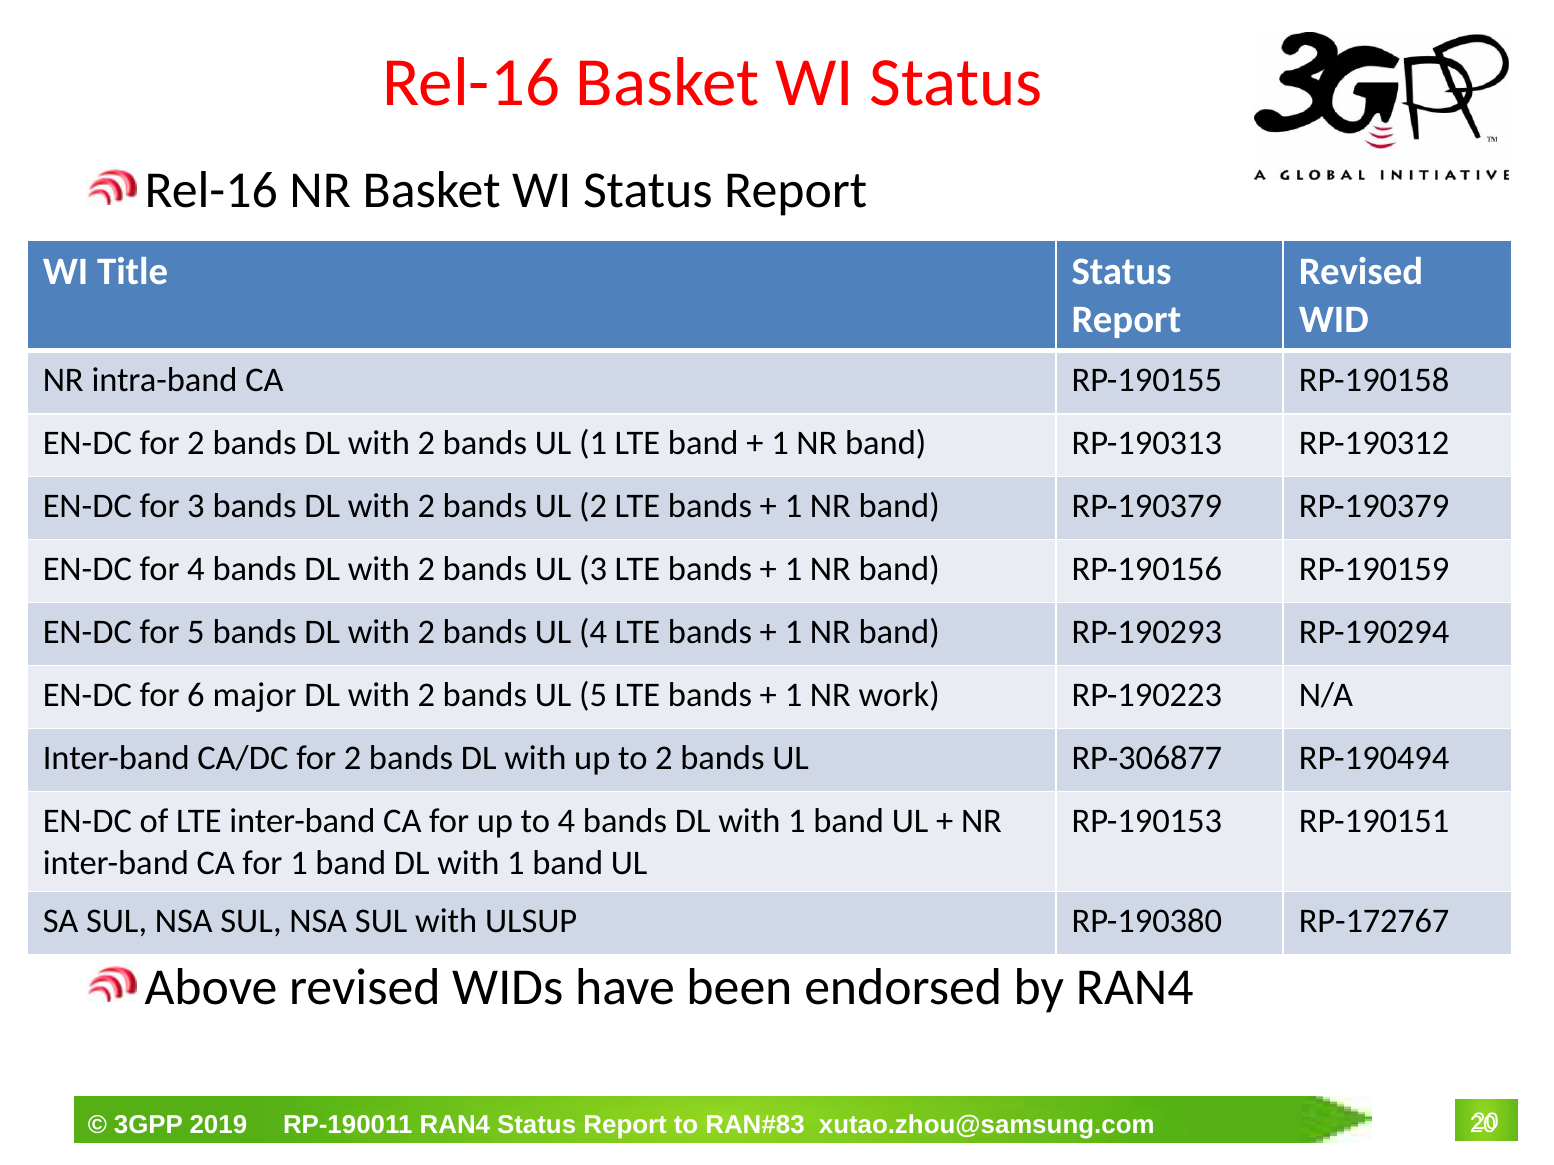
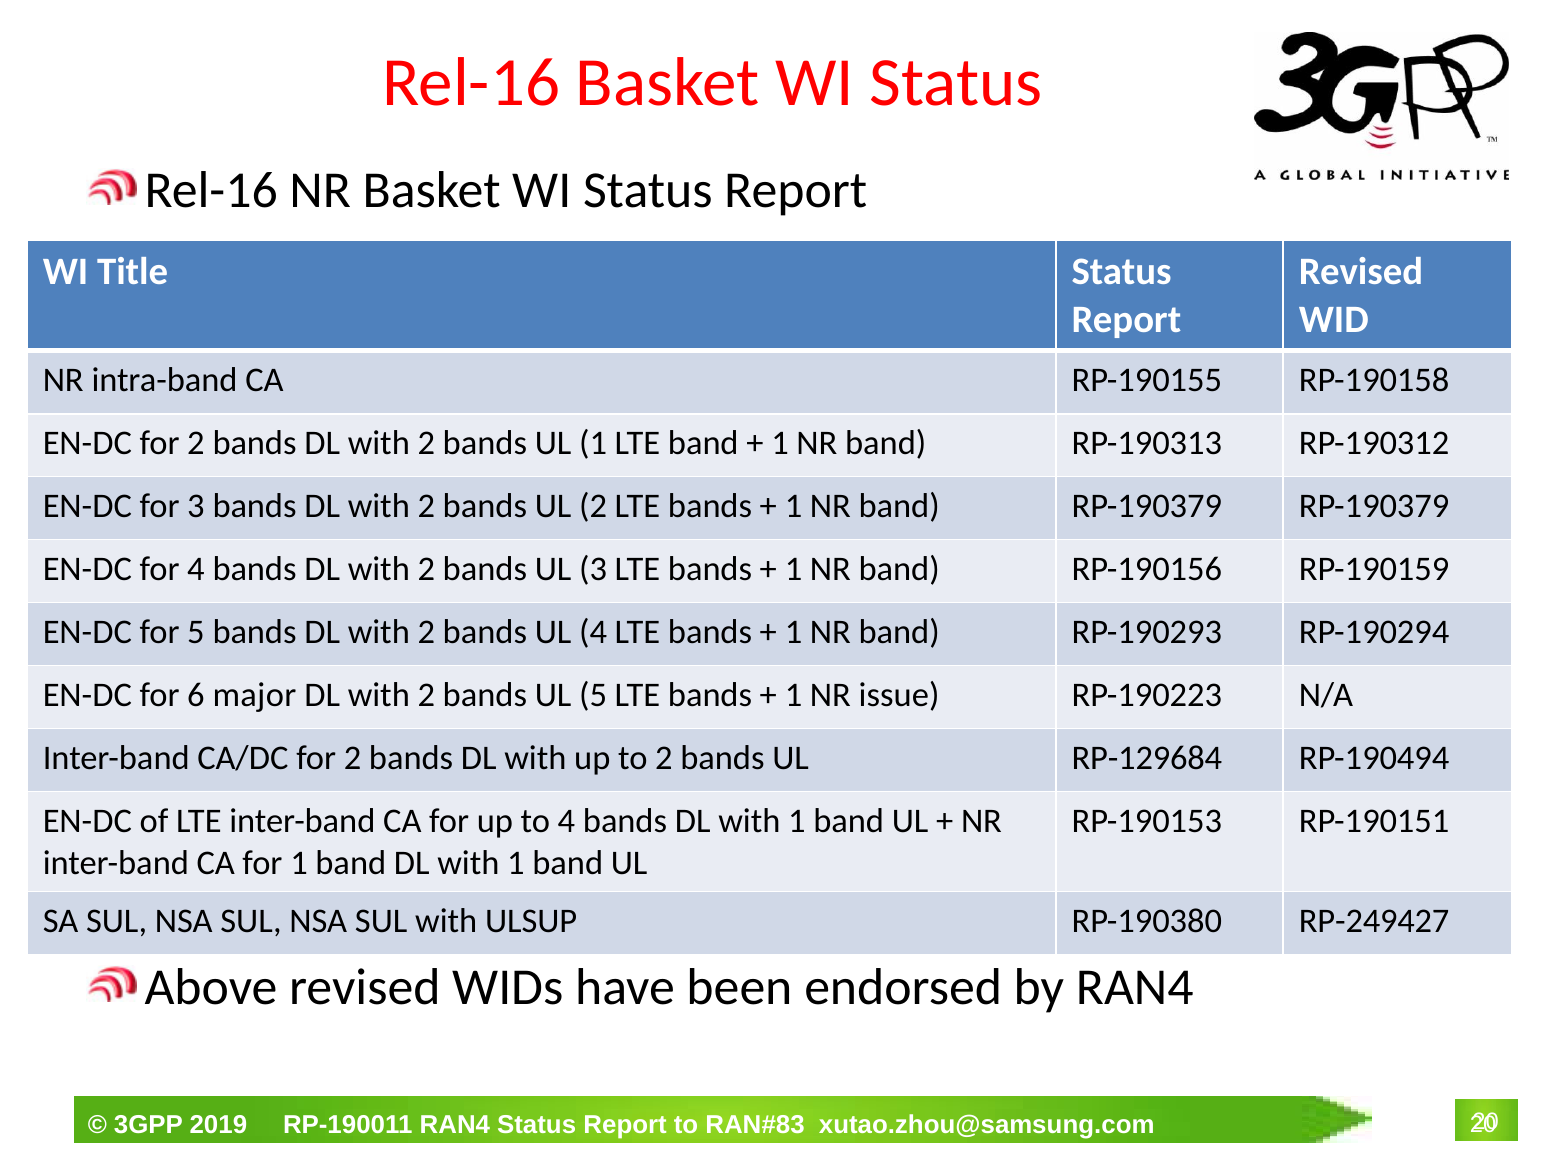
work: work -> issue (899, 695)
RP-306877: RP-306877 -> RP-129684 (1147, 758)
RP-172767: RP-172767 -> RP-249427 (1374, 921)
